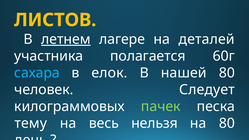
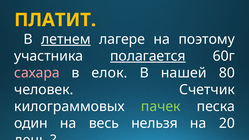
ЛИСТОВ: ЛИСТОВ -> ПЛАТИТ (55, 20)
деталей: деталей -> поэтому (207, 39)
полагается underline: none -> present (148, 56)
сахара colour: light blue -> pink (37, 73)
Следует: Следует -> Счетчик (207, 90)
тему: тему -> один (31, 123)
на 80: 80 -> 20 (227, 123)
